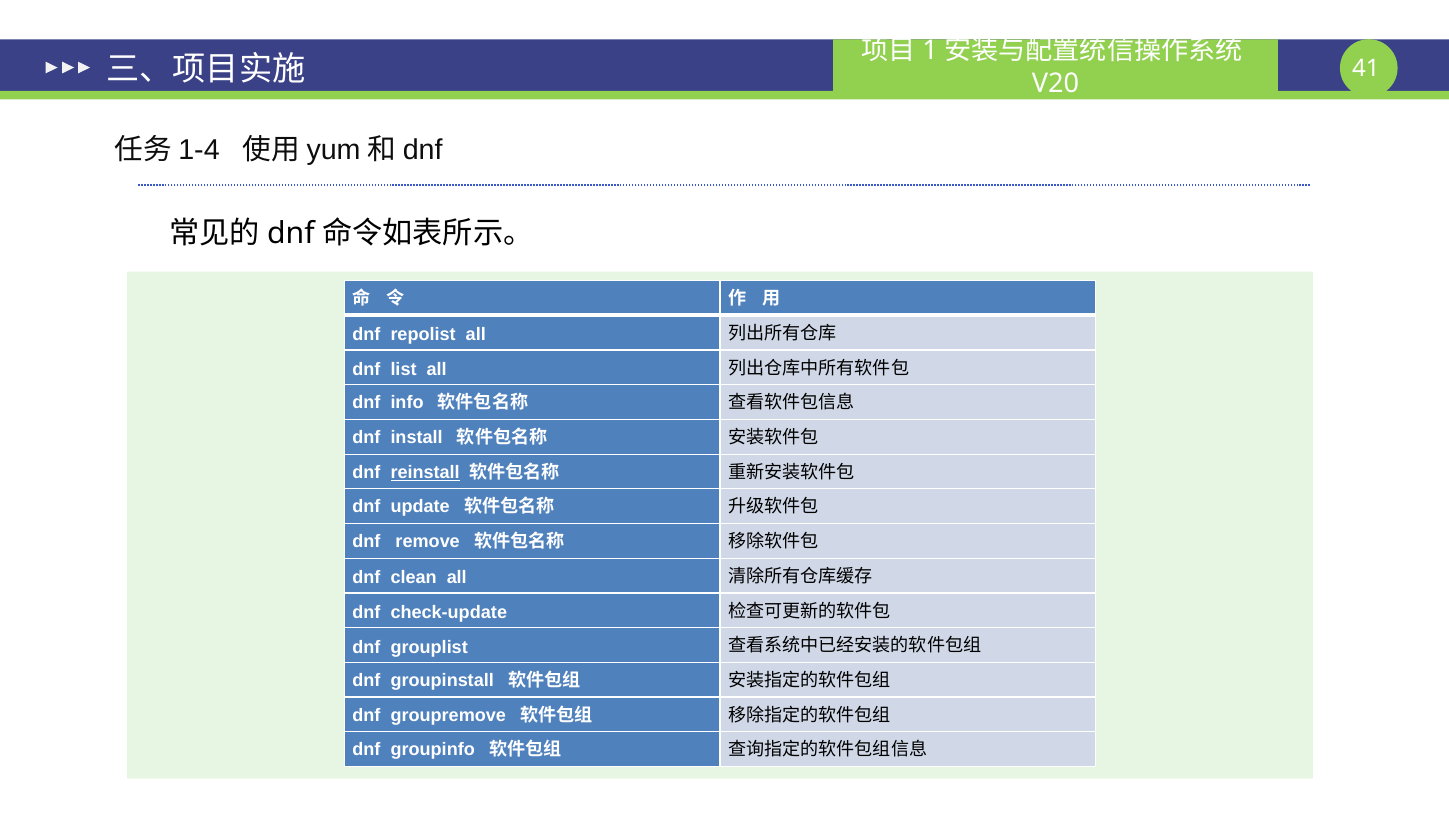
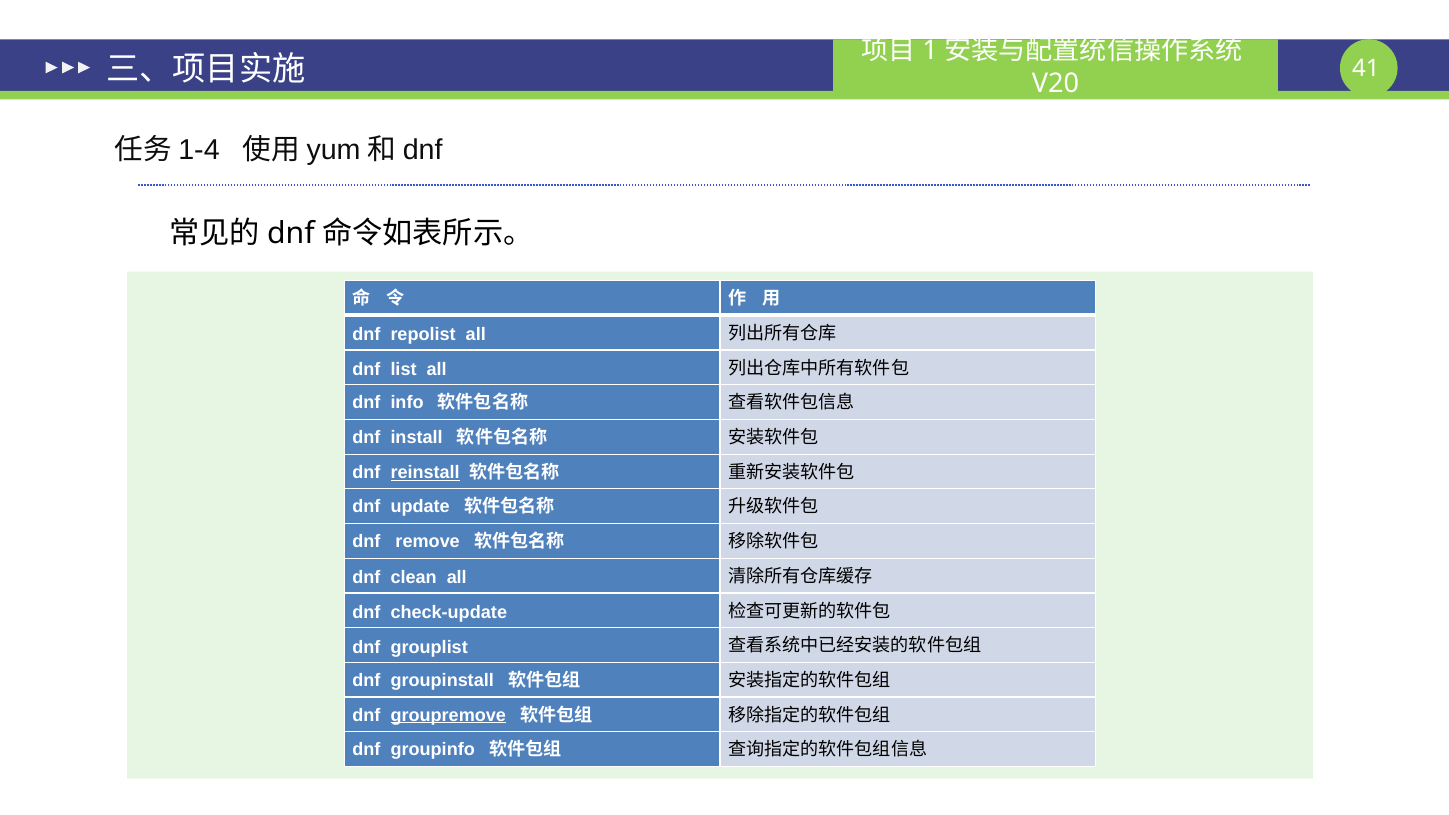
groupremove underline: none -> present (448, 715)
